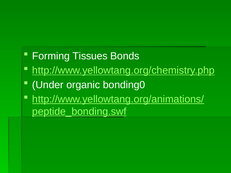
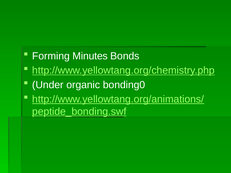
Tissues: Tissues -> Minutes (90, 56)
